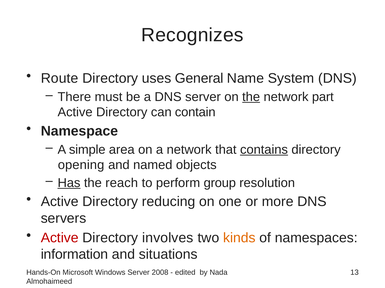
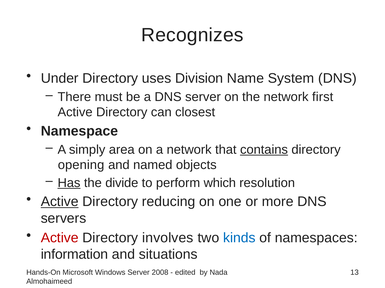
Route: Route -> Under (60, 79)
General: General -> Division (199, 79)
the underline: present -> none (251, 97)
part: part -> first (323, 97)
contain: contain -> closest (195, 113)
simple: simple -> simply (87, 150)
reach: reach -> divide (122, 183)
group: group -> which (220, 183)
Active underline: none -> present (60, 202)
kinds colour: orange -> blue (239, 238)
